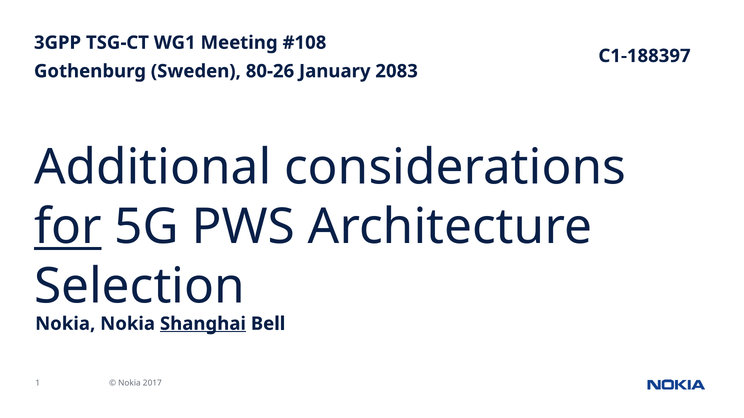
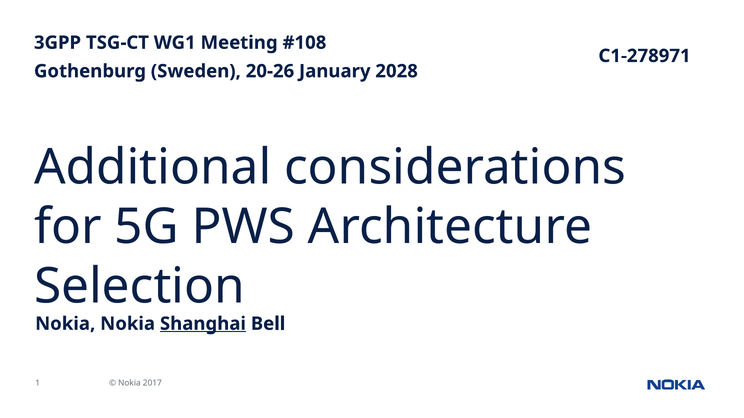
C1-188397: C1-188397 -> C1-278971 (645, 56)
80-26: 80-26 -> 20-26 (270, 71)
2083: 2083 -> 2028 (397, 71)
for underline: present -> none (68, 227)
